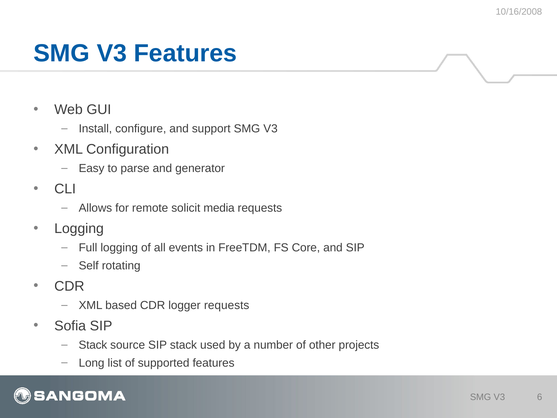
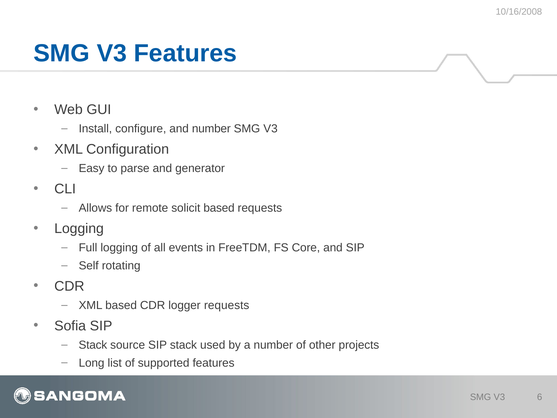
and support: support -> number (211, 129)
solicit media: media -> based (219, 208)
